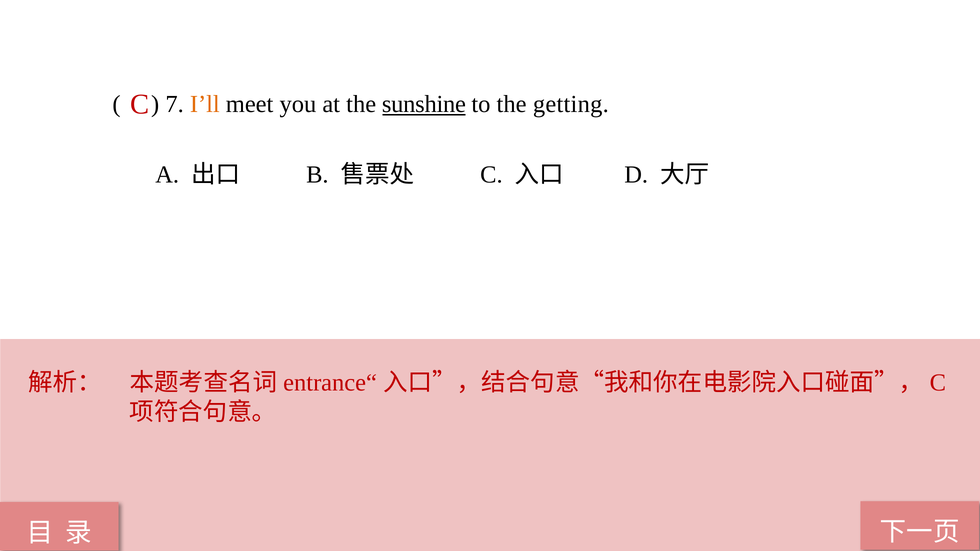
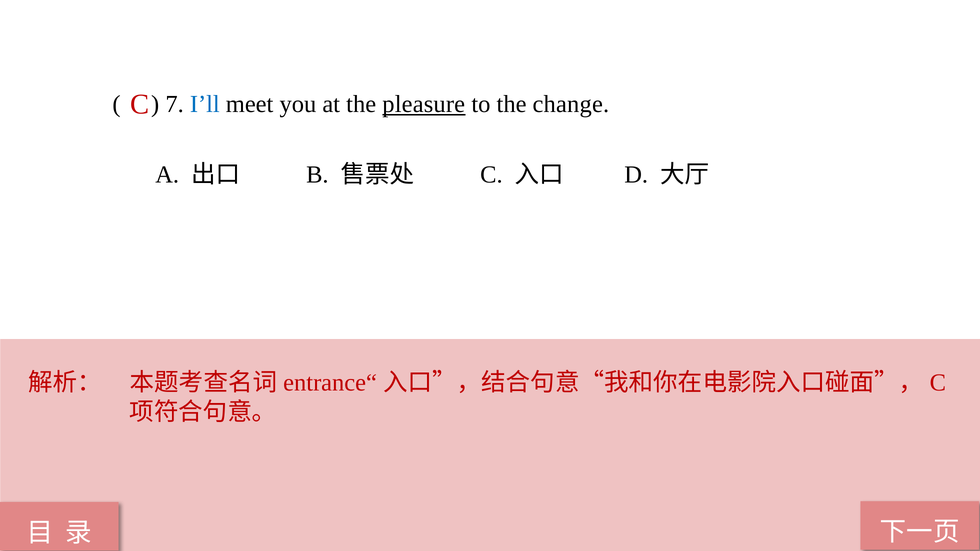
I’ll colour: orange -> blue (205, 104)
sunshine: sunshine -> pleasure (424, 104)
getting: getting -> change (571, 104)
